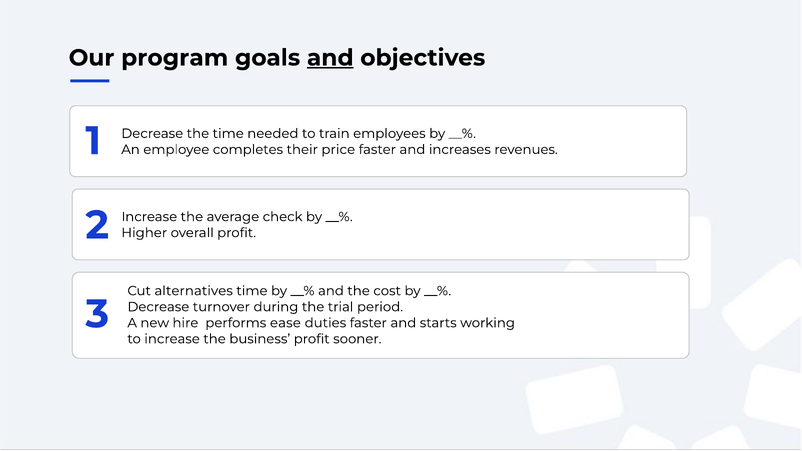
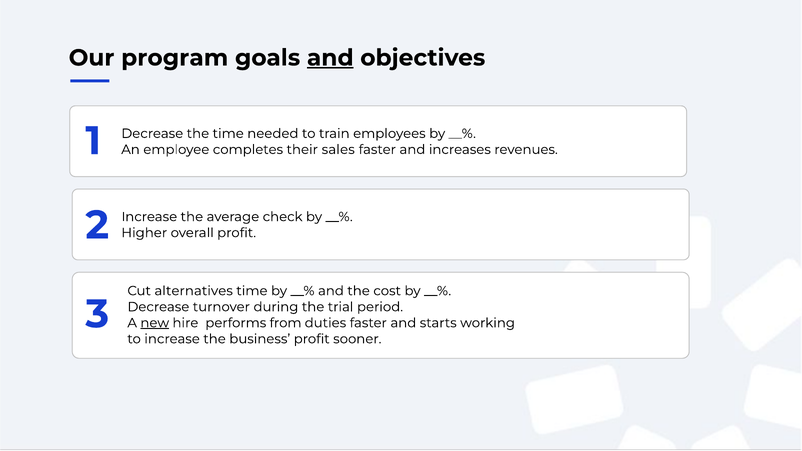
price: price -> sales (338, 150)
new underline: none -> present (155, 323)
ease: ease -> from (286, 323)
